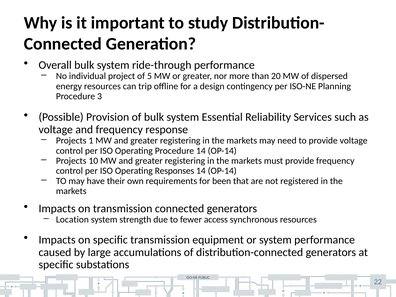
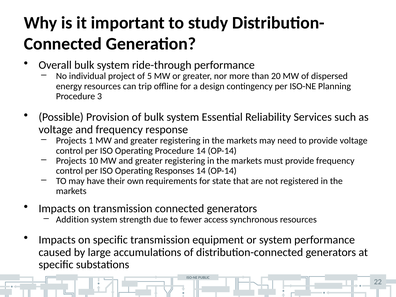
been: been -> state (222, 181)
Location: Location -> Addition (72, 220)
